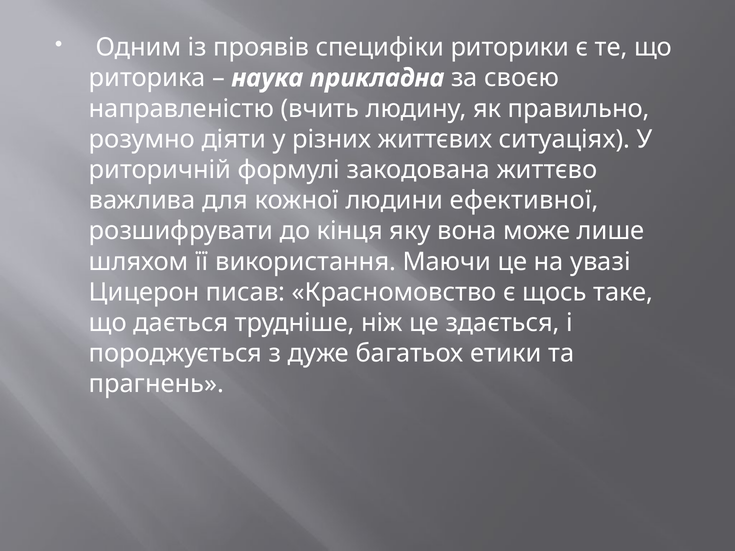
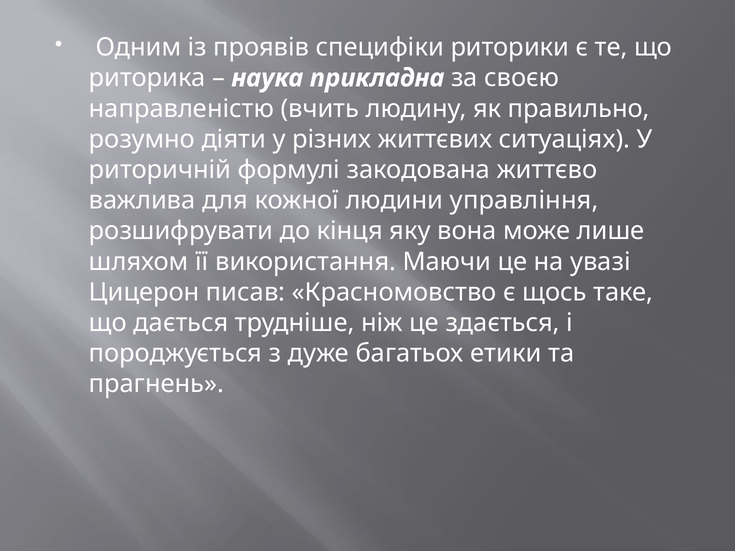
ефективної: ефективної -> управління (524, 201)
